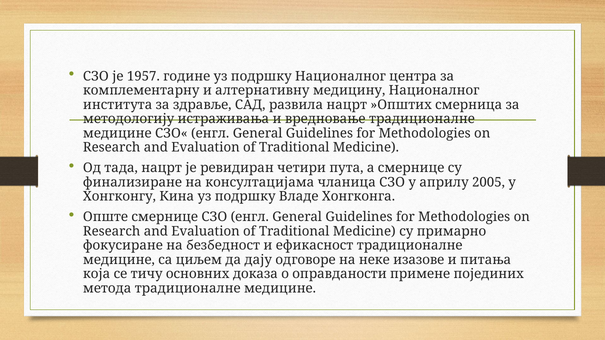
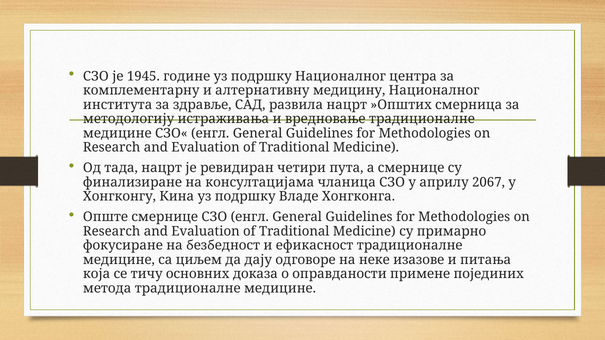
1957: 1957 -> 1945 (143, 76)
2005: 2005 -> 2067 (489, 182)
